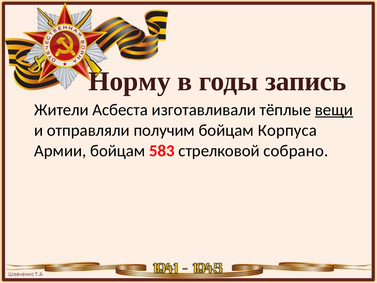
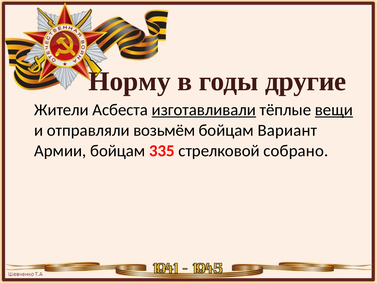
запись: запись -> другие (306, 81)
изготавливали underline: none -> present (204, 110)
получим: получим -> возьмём (164, 130)
Корпуса: Корпуса -> Вариант (287, 130)
583: 583 -> 335 (162, 151)
